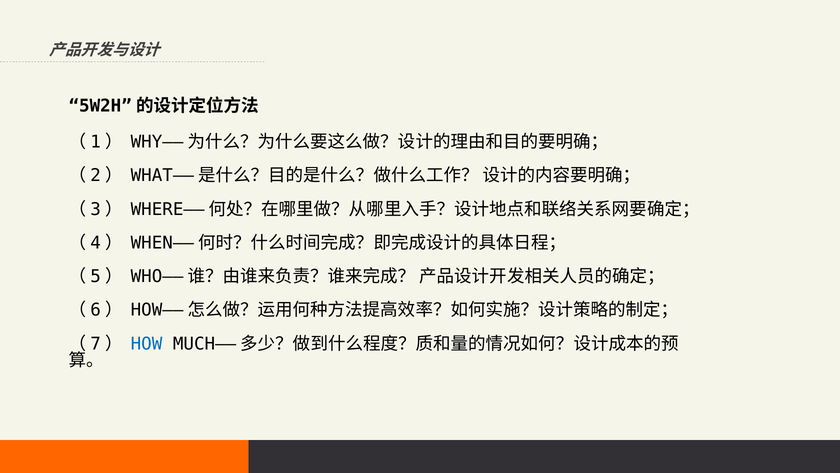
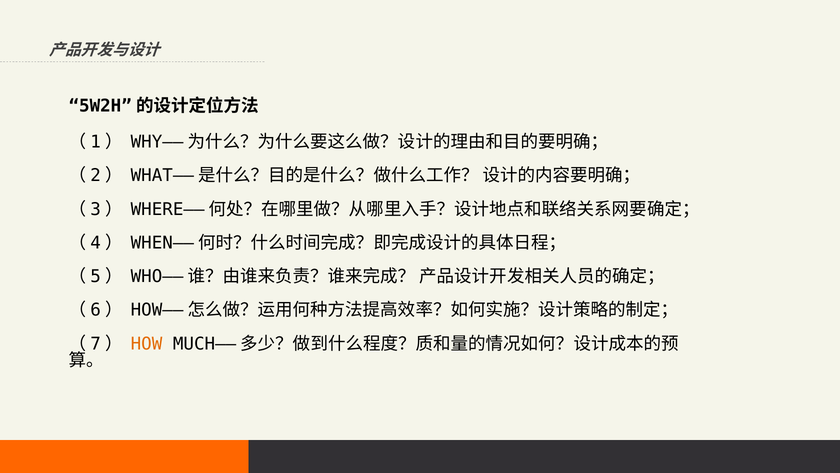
HOW colour: blue -> orange (146, 343)
